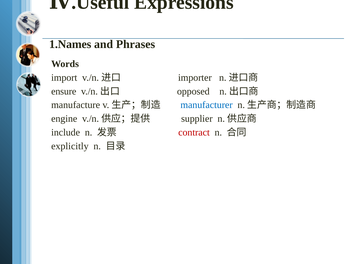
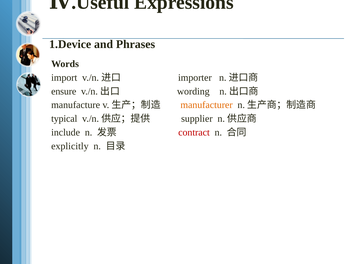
1.Names: 1.Names -> 1.Device (70, 44)
opposed: opposed -> wording (193, 91)
manufacturer colour: blue -> orange (207, 105)
engine: engine -> typical (64, 119)
